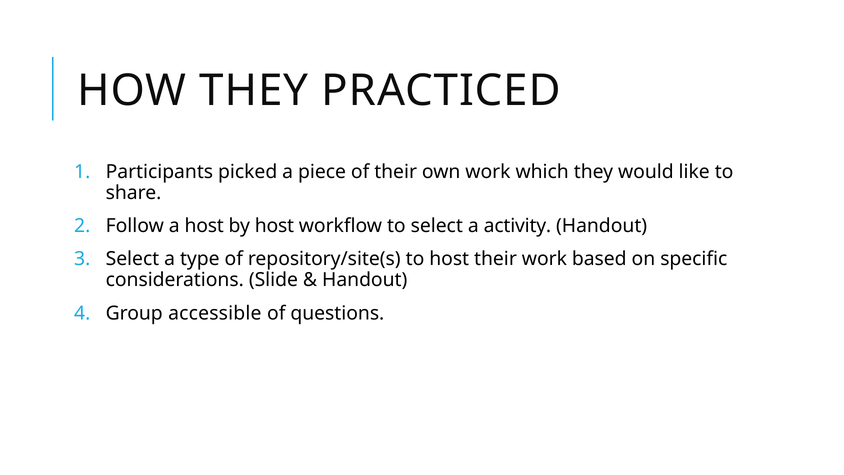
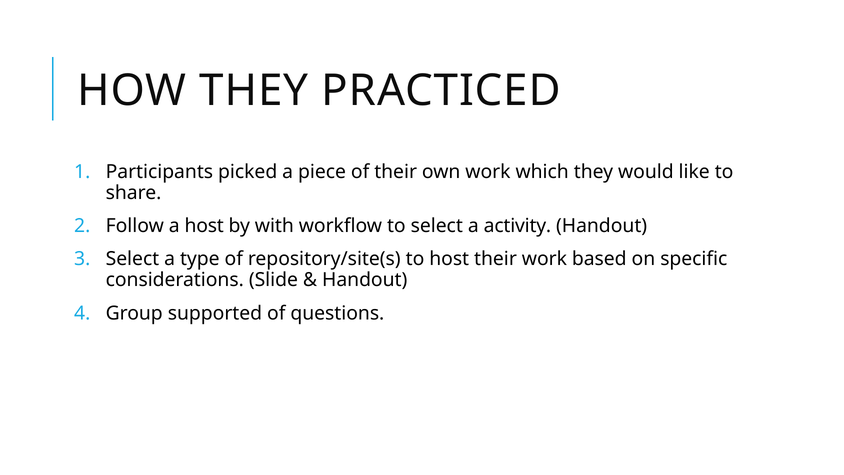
by host: host -> with (274, 226)
accessible: accessible -> supported (215, 313)
